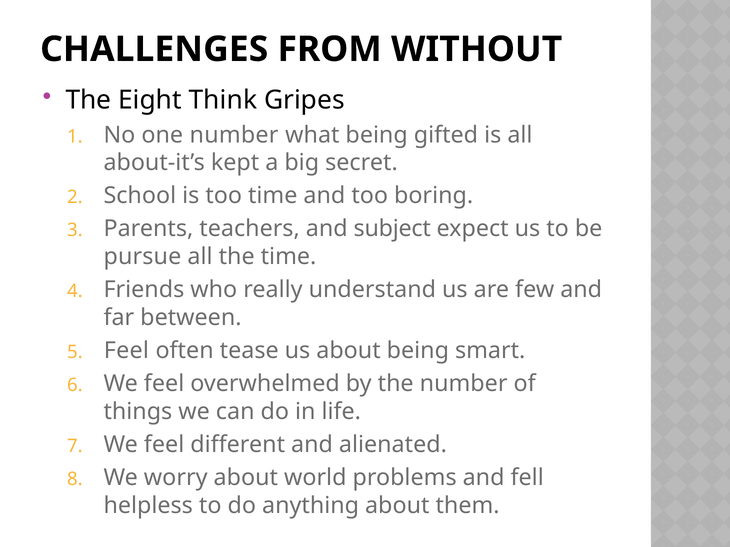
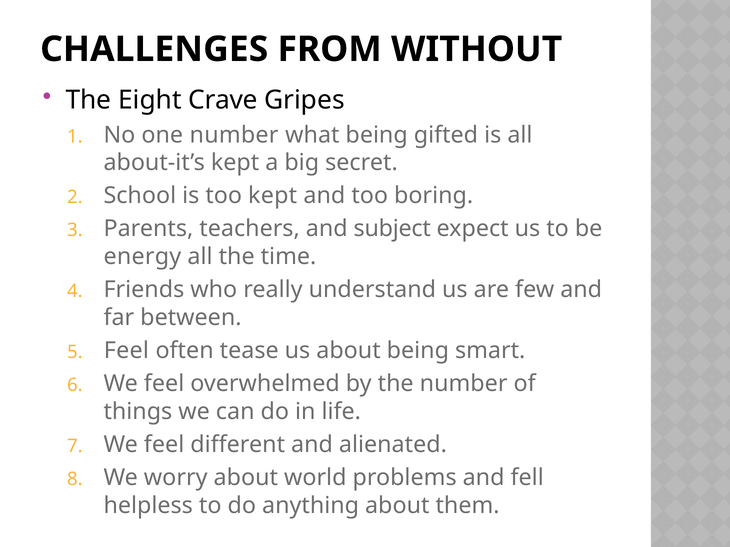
Think: Think -> Crave (223, 100)
too time: time -> kept (273, 196)
pursue: pursue -> energy (142, 257)
